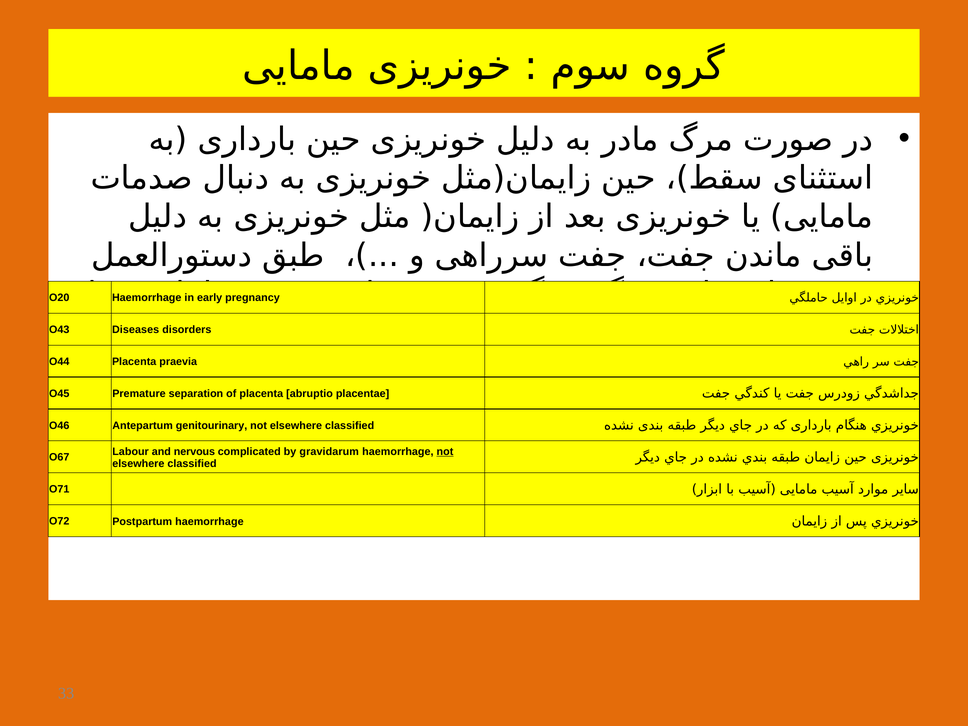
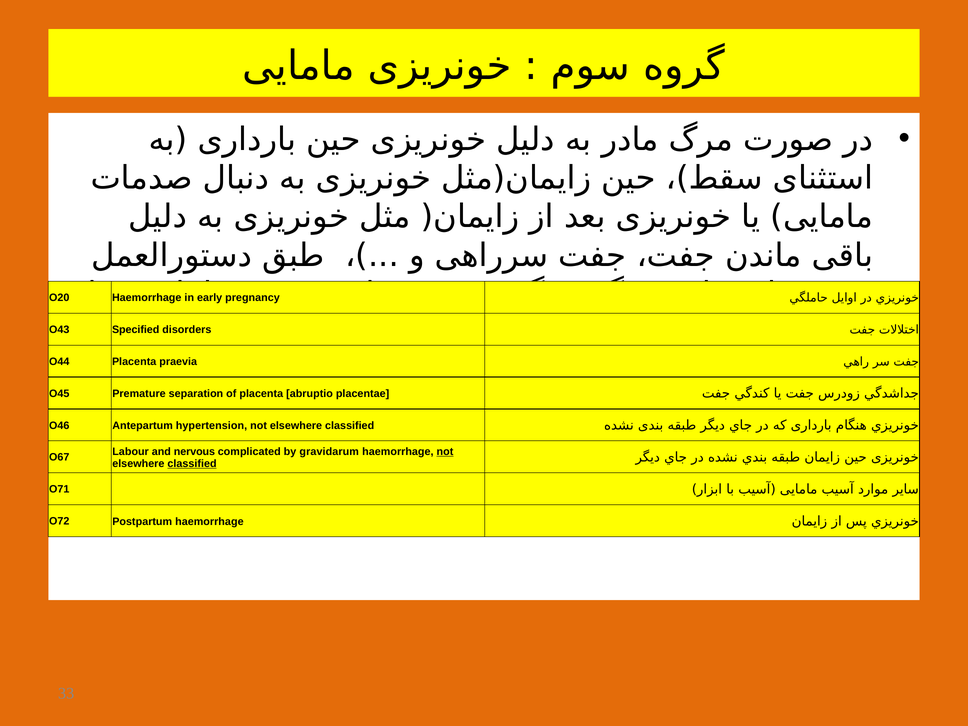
Diseases: Diseases -> Specified (136, 330)
genitourinary: genitourinary -> hypertension (211, 426)
classified underline: none -> present (192, 464)
